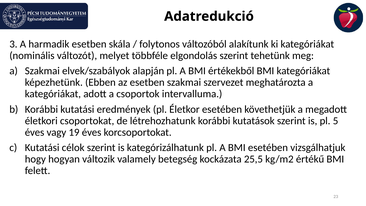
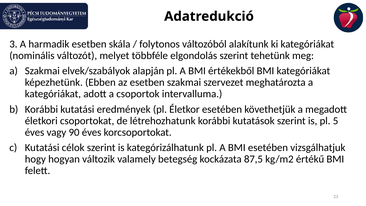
19: 19 -> 90 (74, 132)
25,5: 25,5 -> 87,5 (253, 159)
